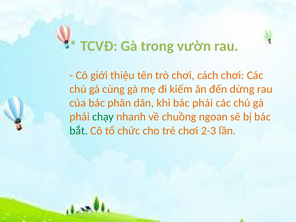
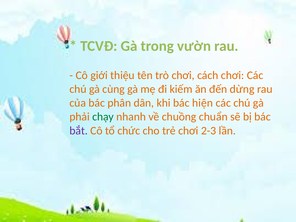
bác phải: phải -> hiện (203, 103)
ngoan: ngoan -> chuẩn (213, 117)
bắt colour: green -> purple (79, 131)
